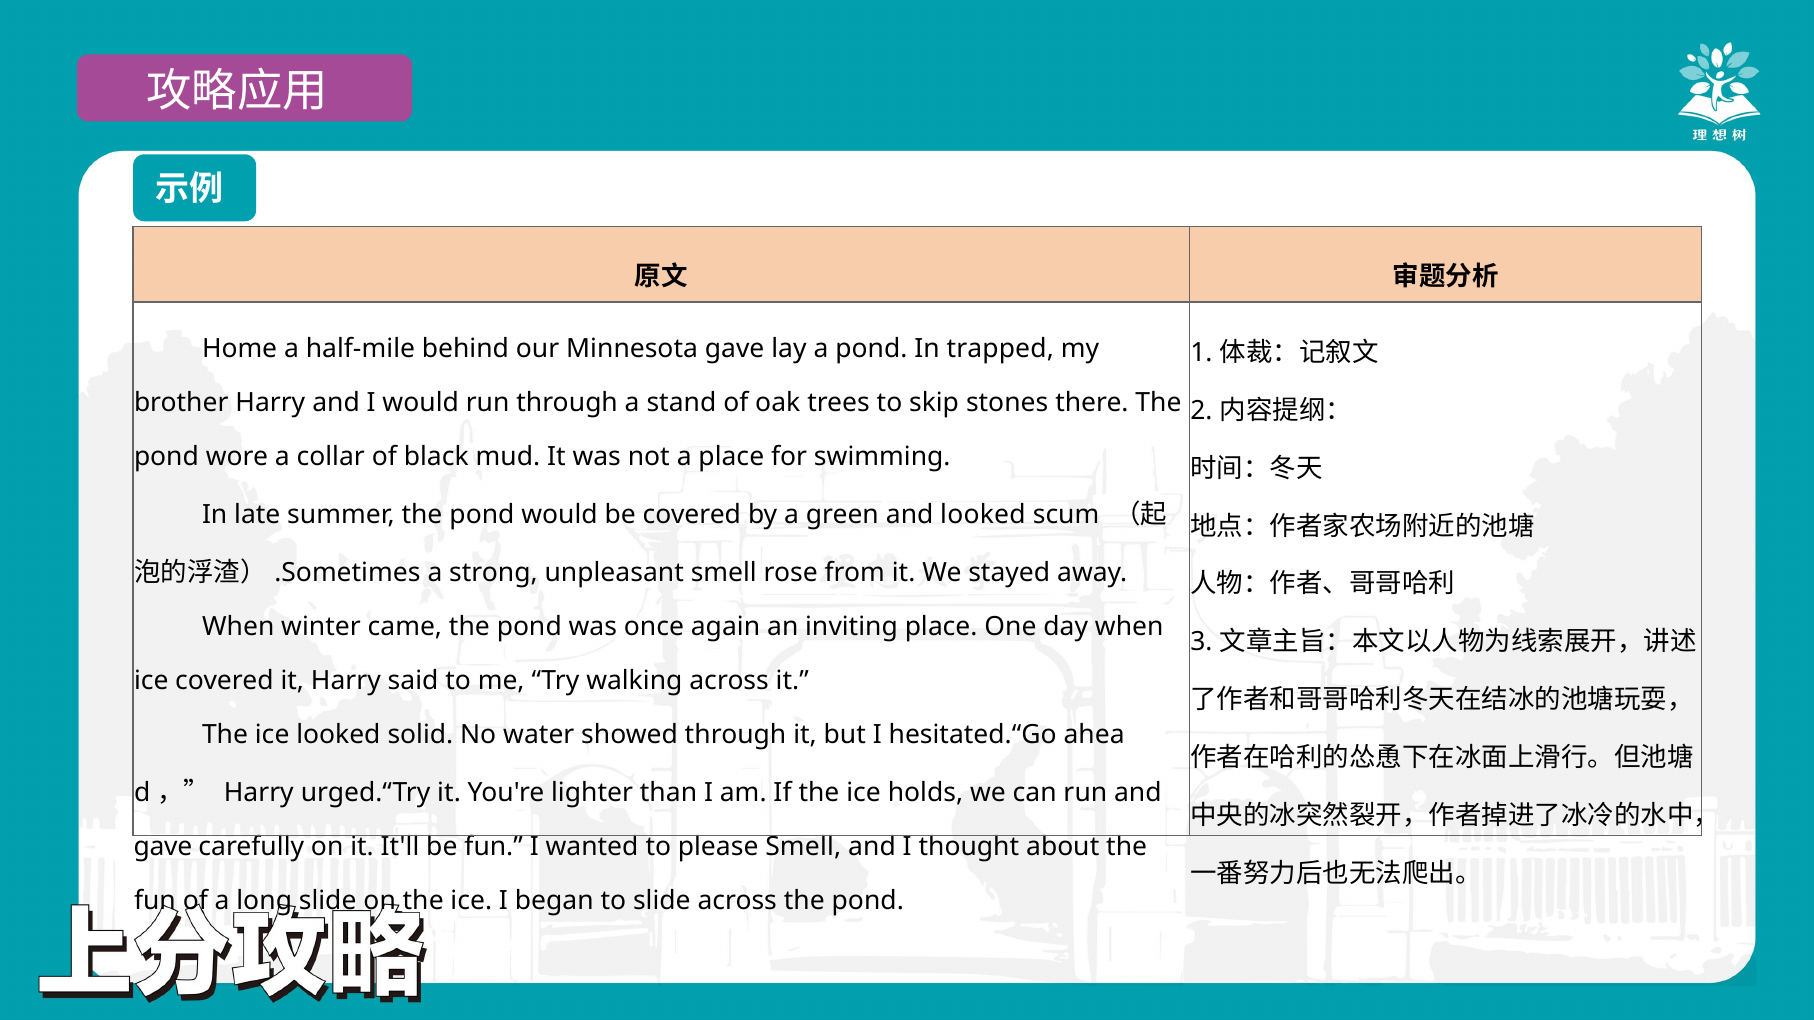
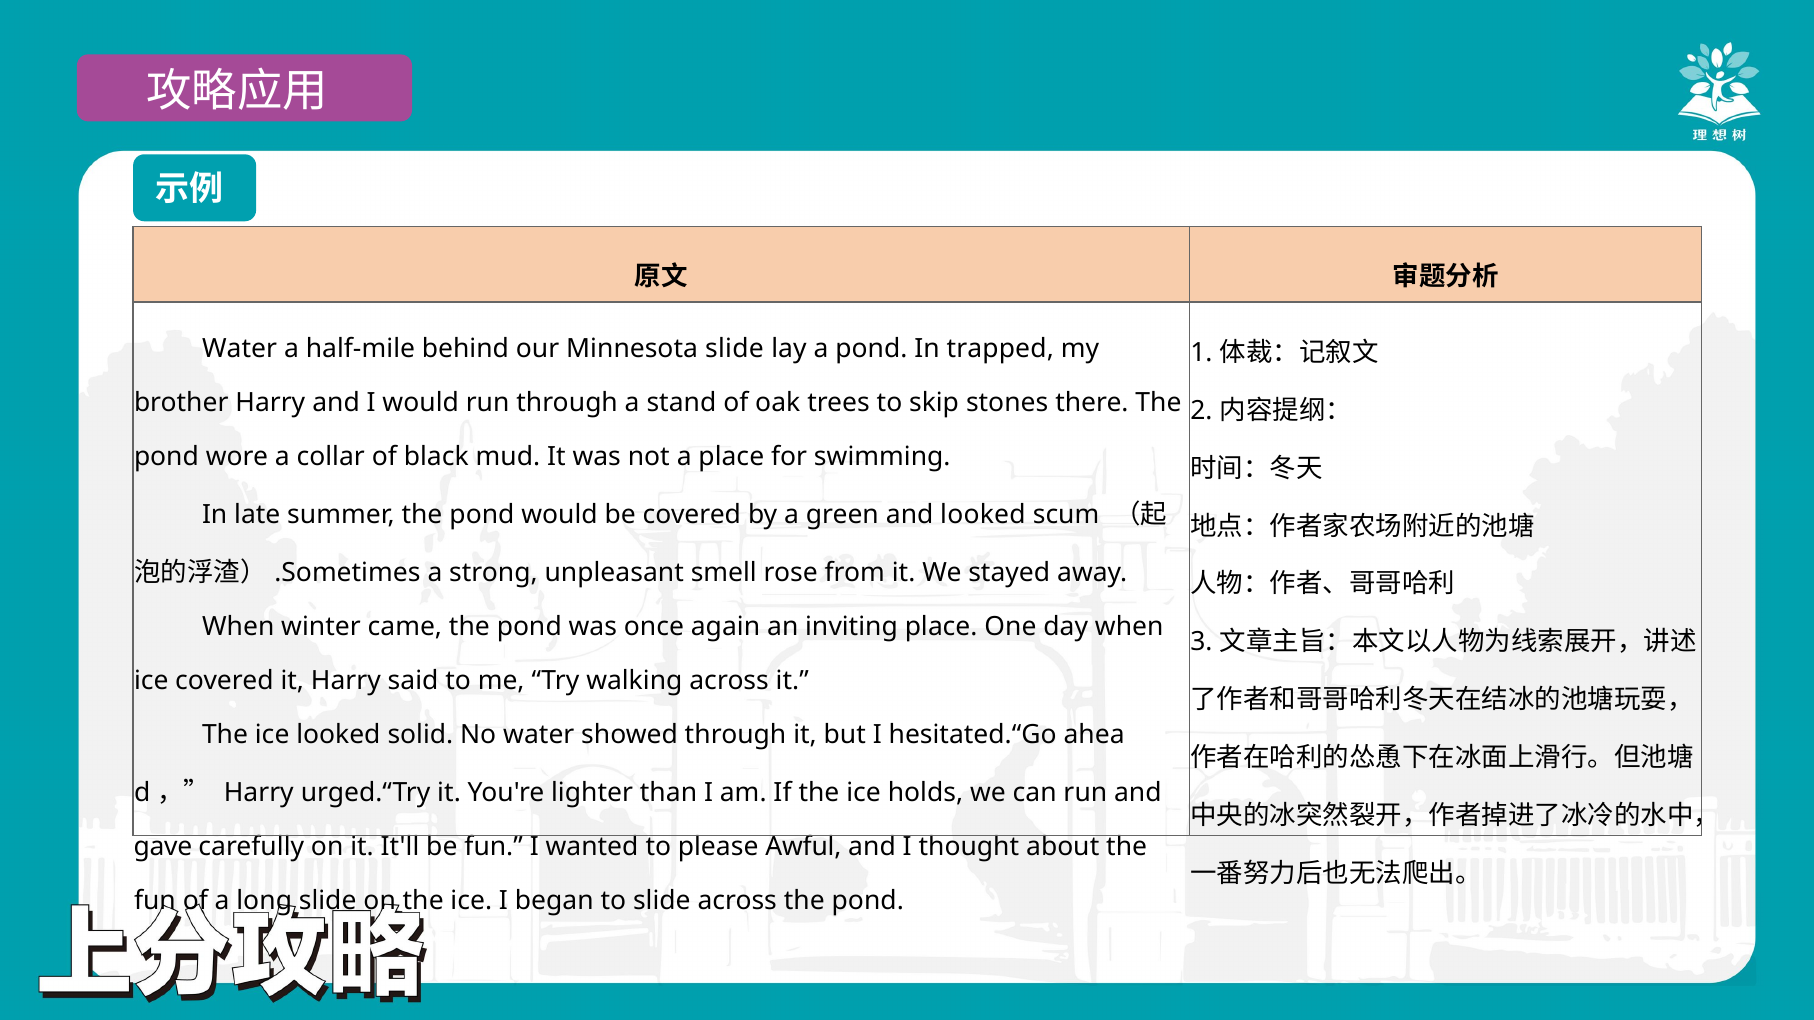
Home: Home -> Water (240, 349)
Minnesota gave: gave -> slide (735, 349)
please Smell: Smell -> Awful (803, 847)
